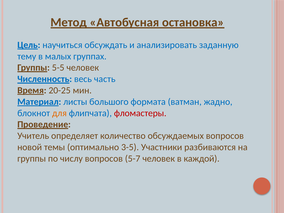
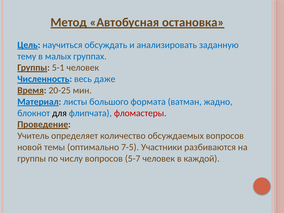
5-5: 5-5 -> 5-1 (58, 68)
часть: часть -> даже (105, 79)
для colour: orange -> black (59, 113)
3-5: 3-5 -> 7-5 (130, 147)
